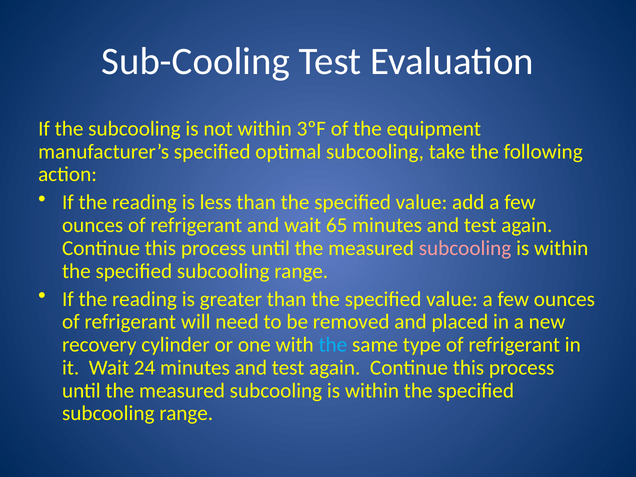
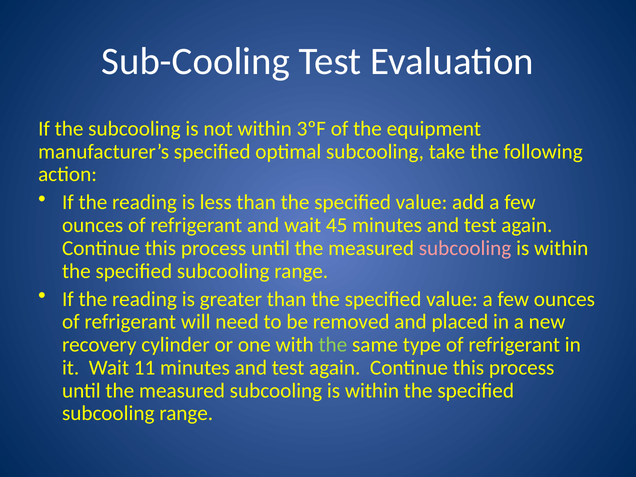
65: 65 -> 45 (337, 225)
the colour: light blue -> light green (333, 345)
24: 24 -> 11 (145, 368)
